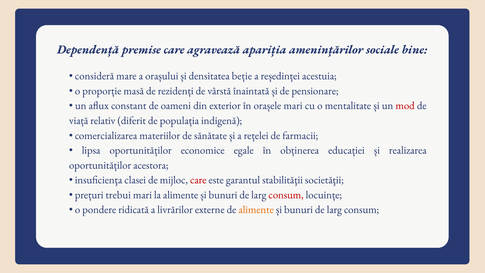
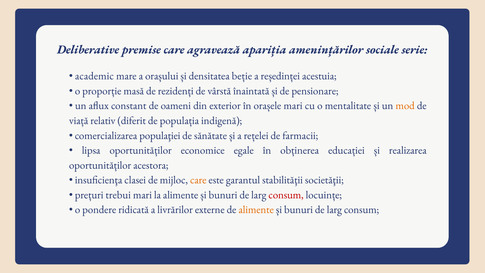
Dependență: Dependență -> Deliberative (88, 49)
bine: bine -> serie (415, 49)
consideră: consideră -> academic (94, 76)
mod colour: red -> orange (405, 106)
materiilor: materiilor -> populaţiei (160, 135)
care colour: red -> orange (198, 180)
